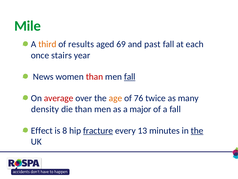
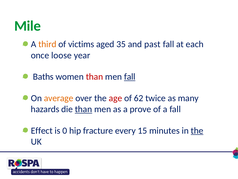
results: results -> victims (81, 44)
69: 69 -> 35 (121, 44)
stairs: stairs -> loose (62, 55)
News: News -> Baths (43, 77)
average colour: red -> orange (59, 98)
age colour: orange -> red (115, 98)
76: 76 -> 62 (139, 98)
density: density -> hazards (45, 109)
than underline: none -> present (83, 109)
major: major -> prove (140, 109)
8: 8 -> 0 (65, 130)
fracture underline: present -> none (98, 130)
13: 13 -> 15 (142, 130)
